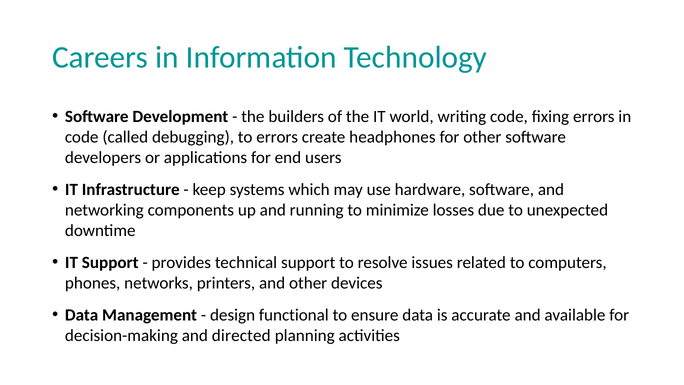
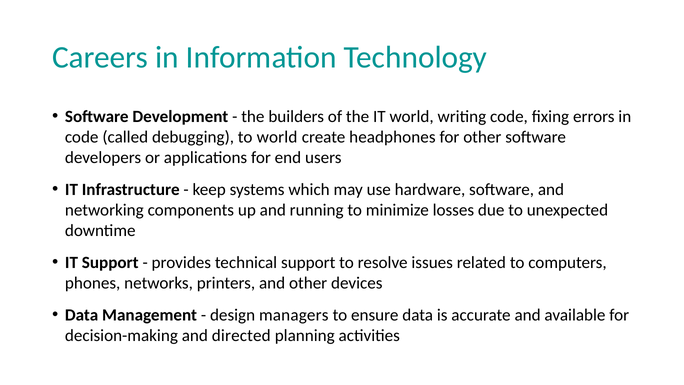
to errors: errors -> world (277, 137)
functional: functional -> managers (294, 315)
